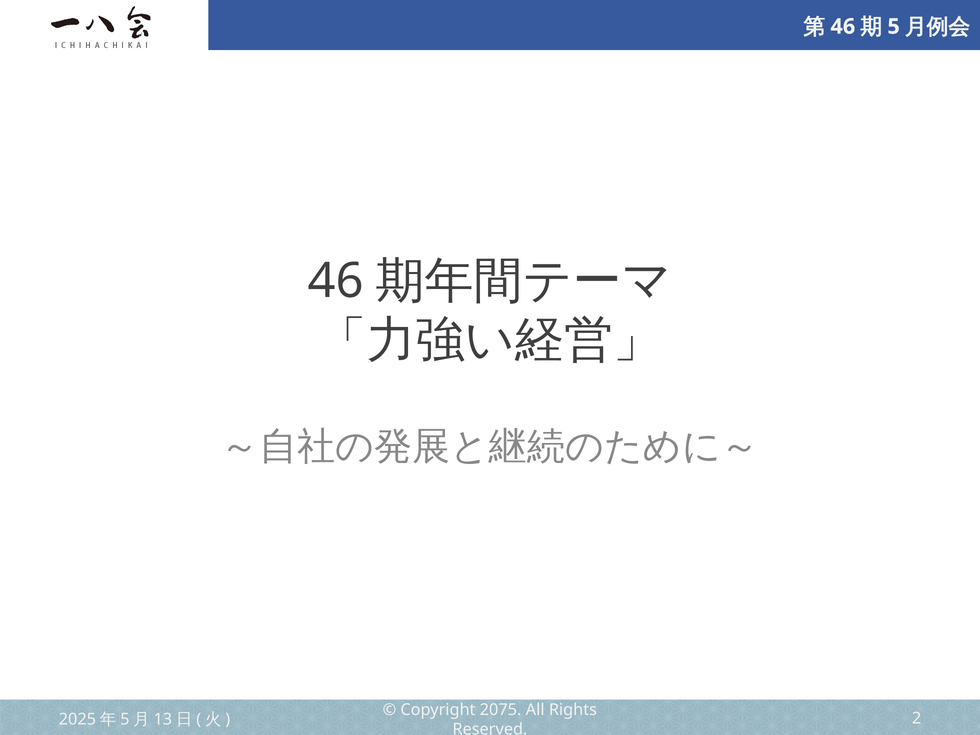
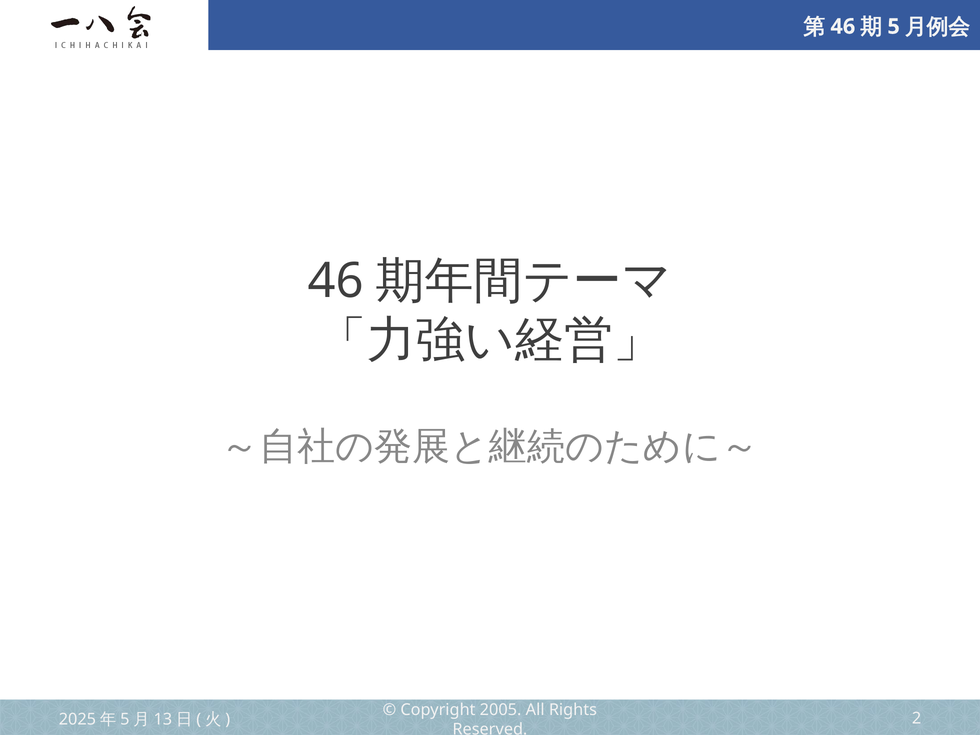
2075: 2075 -> 2005 (501, 710)
